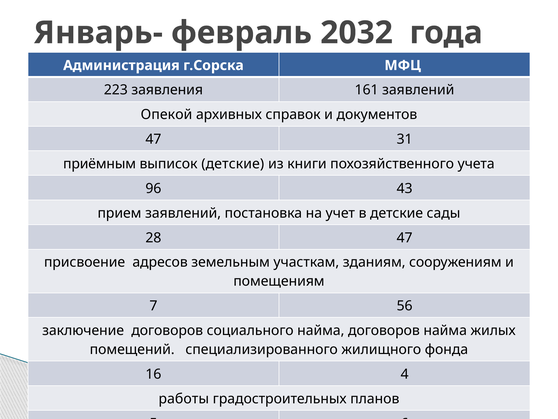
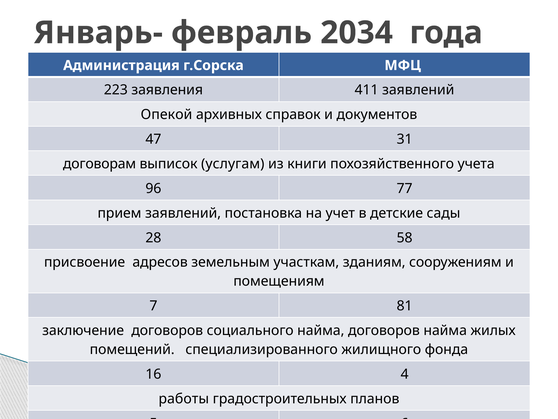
2032: 2032 -> 2034 (357, 33)
161: 161 -> 411 (367, 90)
приёмным: приёмным -> договорам (100, 164)
выписок детские: детские -> услугам (233, 164)
43: 43 -> 77 (405, 188)
28 47: 47 -> 58 (405, 237)
56: 56 -> 81 (405, 306)
